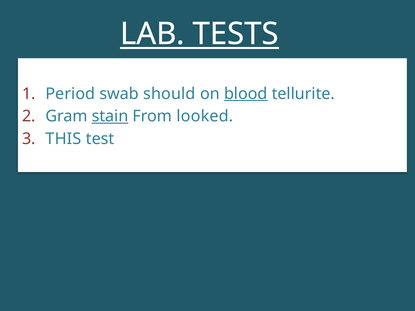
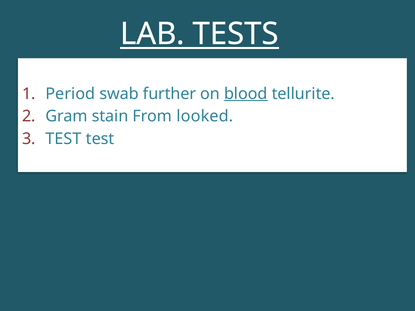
should: should -> further (170, 94)
stain underline: present -> none (110, 116)
THIS: THIS -> TEST (63, 139)
